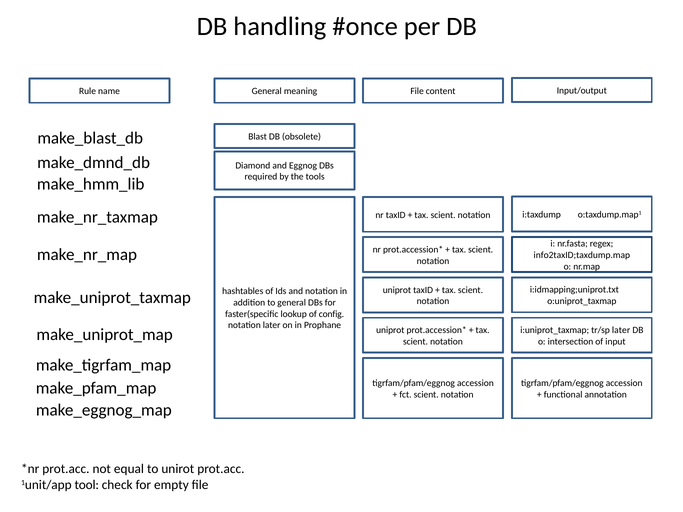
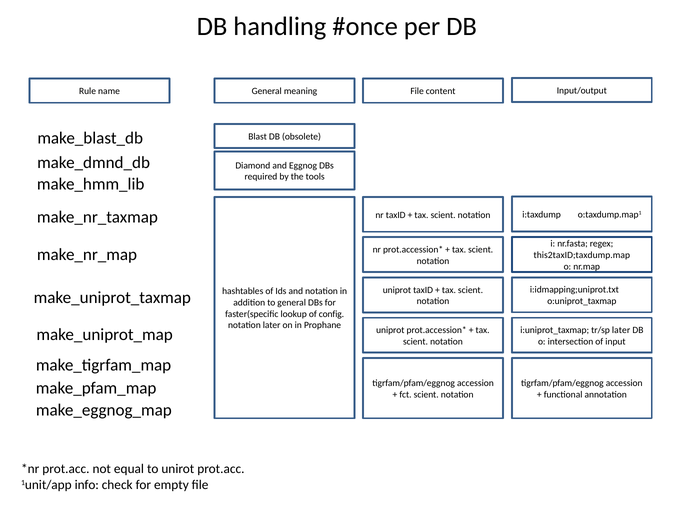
info2taxID;taxdump.map: info2taxID;taxdump.map -> this2taxID;taxdump.map (582, 255)
tool: tool -> info (87, 485)
